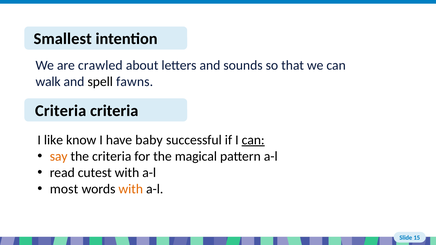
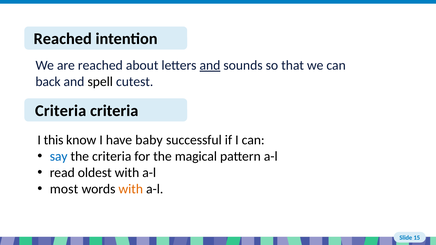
Smallest: Smallest -> Reached (63, 39)
crawled: crawled -> reached (100, 65)
and underline: none -> present (210, 65)
walk: walk -> back (48, 82)
fawns: fawns -> cutest (135, 82)
like: like -> this (54, 140)
can underline: present -> none (253, 140)
say colour: orange -> blue (59, 156)
cutest: cutest -> oldest (95, 173)
